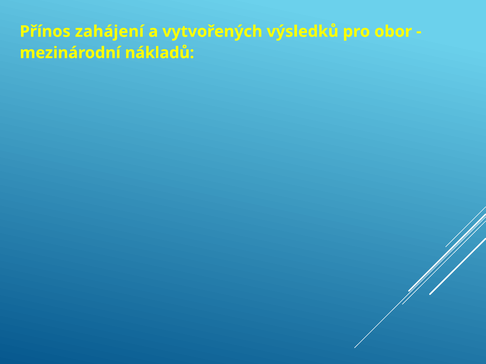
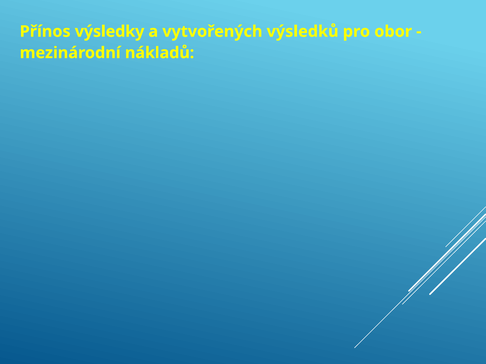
zahájení: zahájení -> výsledky (110, 32)
